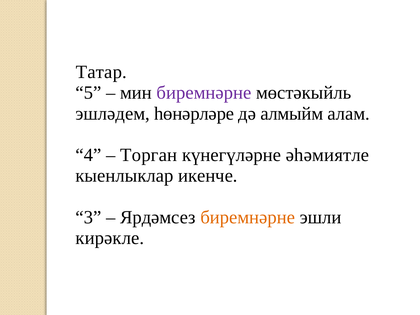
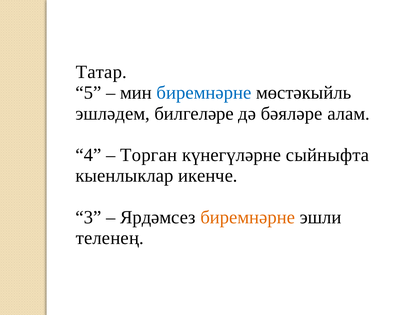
биремнәрне colour: purple -> blue (204, 93)
һөнәрләре: һөнәрләре -> билгеләре (194, 114)
алмыйм: алмыйм -> бәяләре (292, 114)
әһәмиятле: әһәмиятле -> сыйныфта (328, 155)
кирәкле: кирәкле -> теленең (110, 238)
